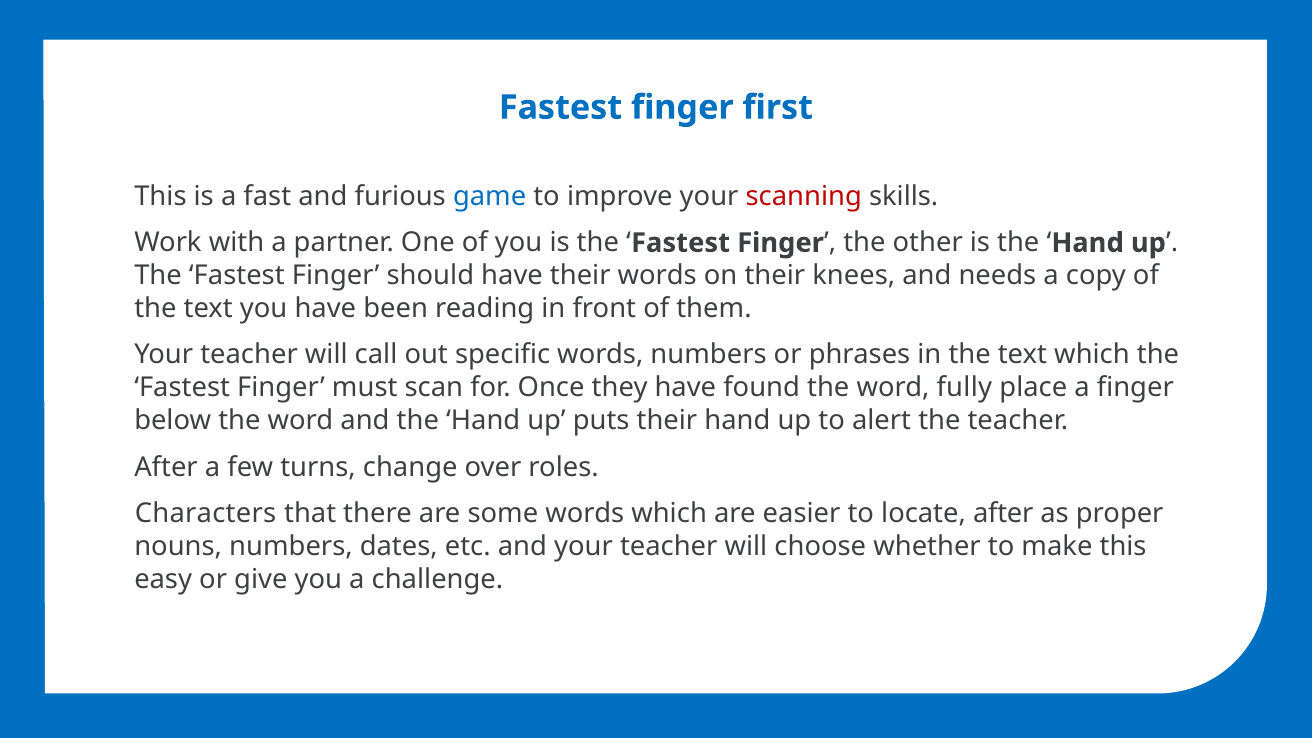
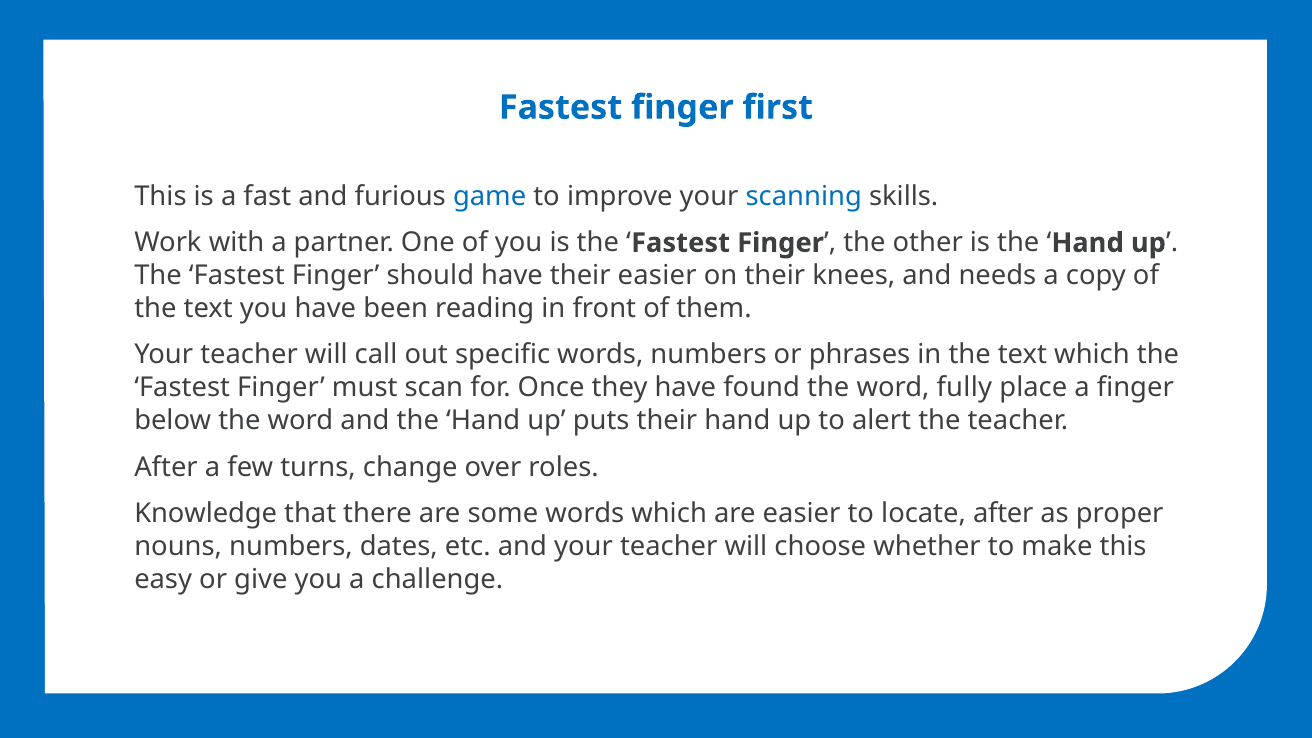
scanning colour: red -> blue (804, 196)
their words: words -> easier (657, 276)
Characters: Characters -> Knowledge (206, 514)
